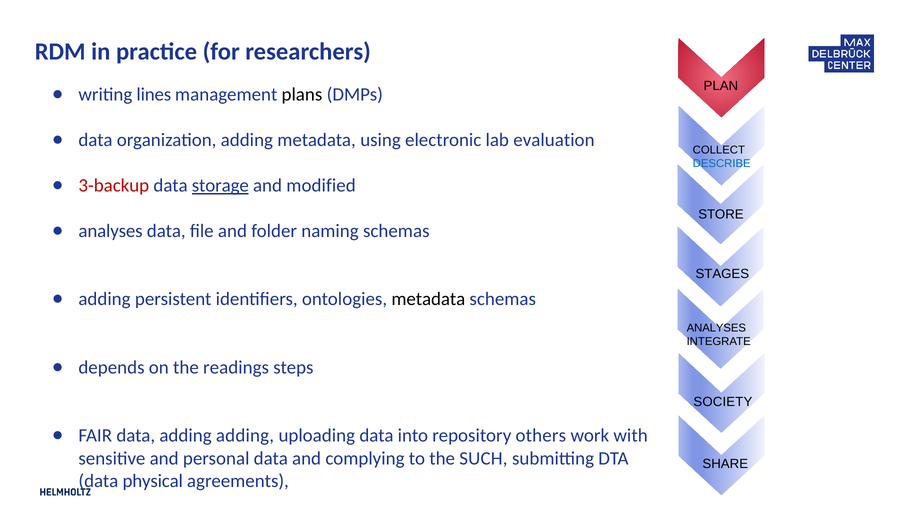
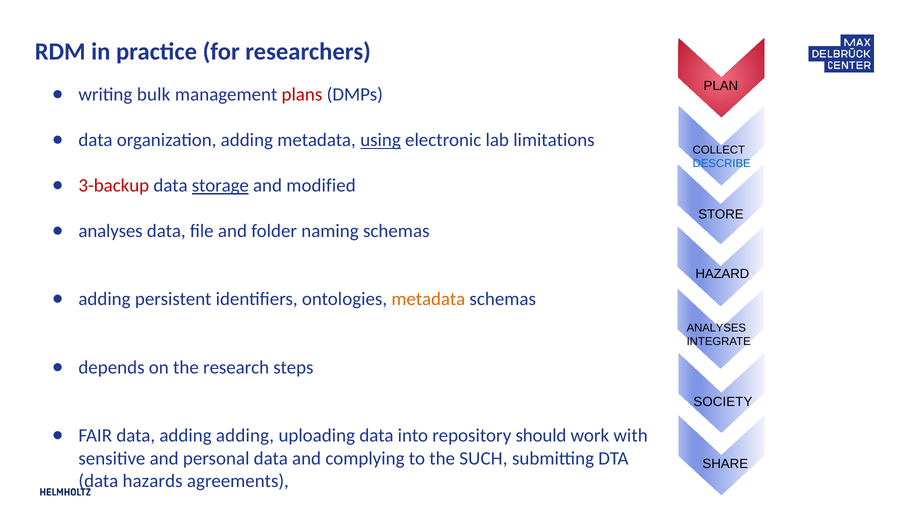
lines: lines -> bulk (154, 95)
plans colour: black -> red (302, 95)
using underline: none -> present (381, 140)
evaluation: evaluation -> limitations (554, 140)
STAGES: STAGES -> HAZARD (722, 274)
metadata colour: black -> orange (428, 299)
readings: readings -> research (236, 368)
others: others -> should (541, 436)
physical: physical -> hazards (153, 481)
